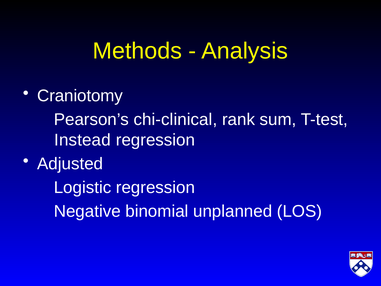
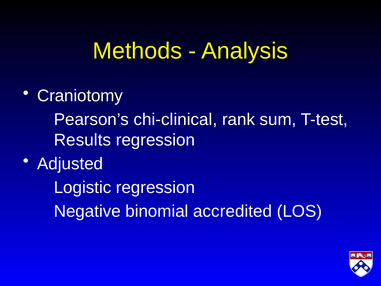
Instead: Instead -> Results (82, 140)
unplanned: unplanned -> accredited (233, 211)
